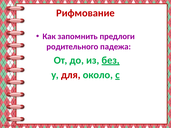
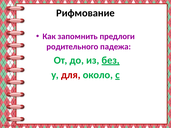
Рифмование colour: red -> black (85, 13)
